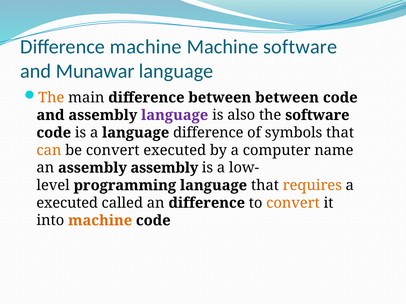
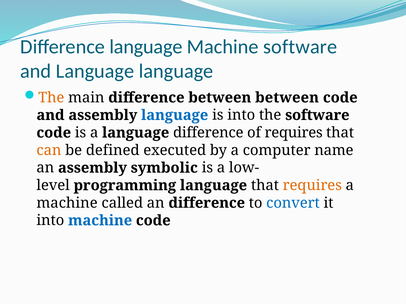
Difference machine: machine -> language (146, 47)
and Munawar: Munawar -> Language (95, 71)
language colour: purple -> blue (175, 115)
is also: also -> into (241, 115)
of symbols: symbols -> requires (294, 133)
be convert: convert -> defined (113, 150)
assembly assembly: assembly -> symbolic (164, 168)
executed: executed -> machine (67, 203)
convert colour: orange -> blue (293, 203)
machine colour: orange -> blue (100, 221)
